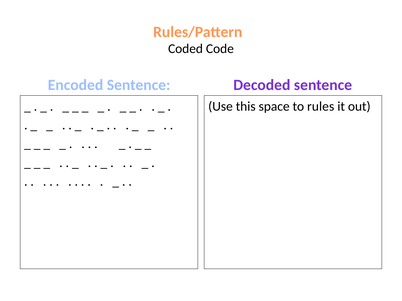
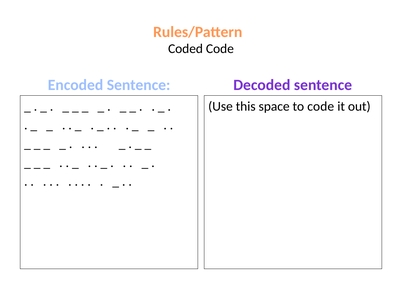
to rules: rules -> code (321, 107)
